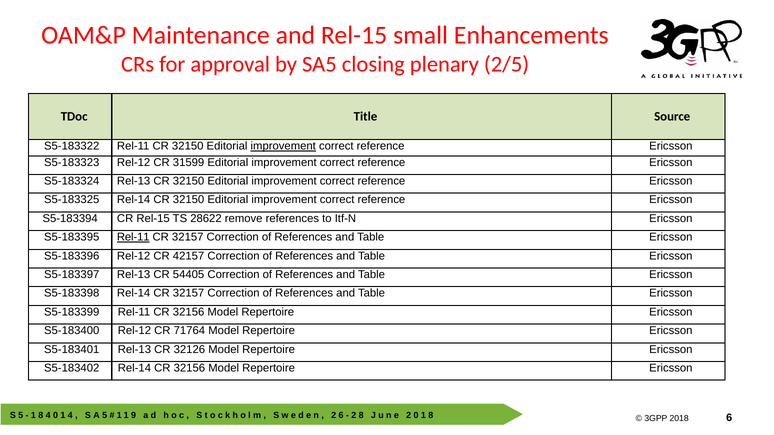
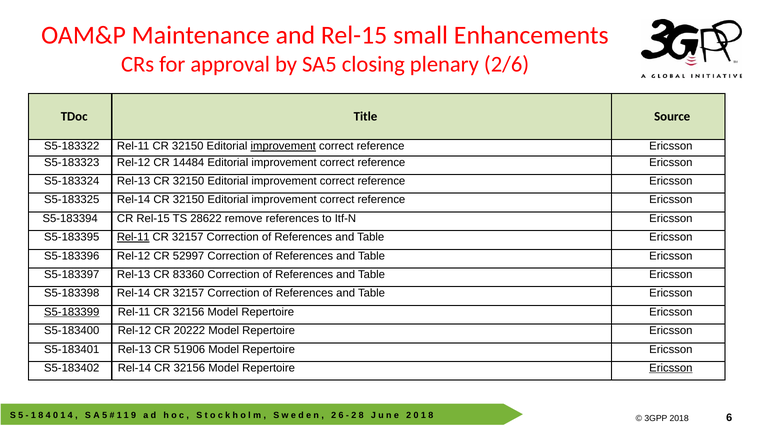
2/5: 2/5 -> 2/6 (507, 64)
31599: 31599 -> 14484 (189, 162)
42157: 42157 -> 52997 (189, 256)
54405: 54405 -> 83360 (189, 275)
S5‑183399 underline: none -> present (72, 312)
71764: 71764 -> 20222 (189, 331)
32126: 32126 -> 51906 (189, 350)
Ericsson underline: none -> present (671, 368)
